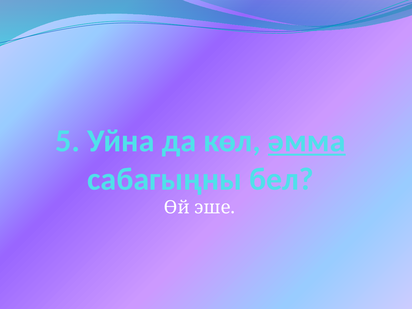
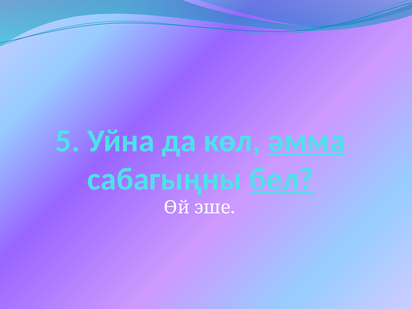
бел underline: none -> present (282, 179)
